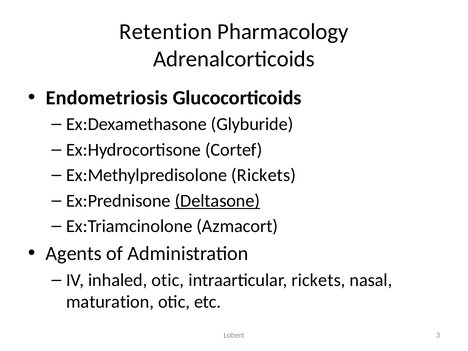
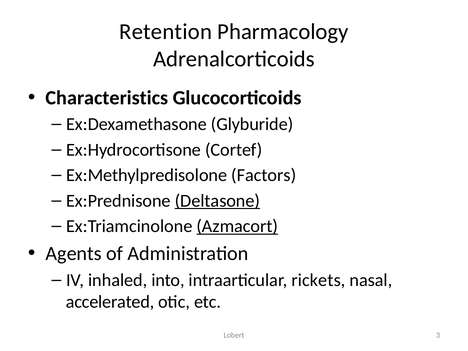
Endometriosis: Endometriosis -> Characteristics (107, 98)
Ex:Methylpredisolone Rickets: Rickets -> Factors (264, 175)
Azmacort underline: none -> present (237, 226)
inhaled otic: otic -> into (168, 280)
maturation: maturation -> accelerated (110, 302)
